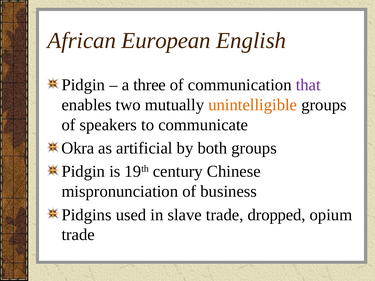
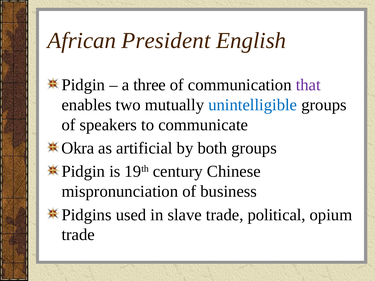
European: European -> President (166, 41)
unintelligible colour: orange -> blue (253, 105)
dropped: dropped -> political (277, 215)
